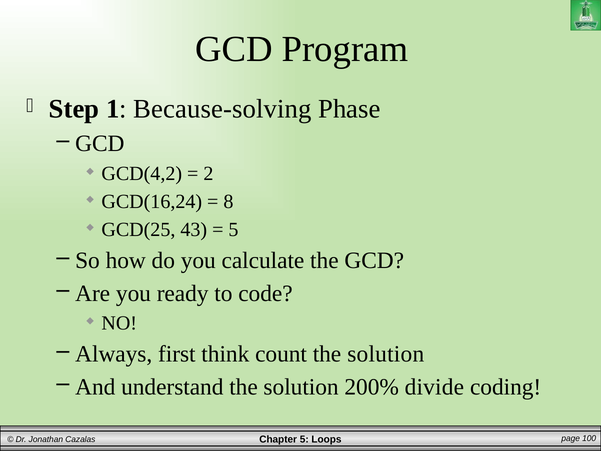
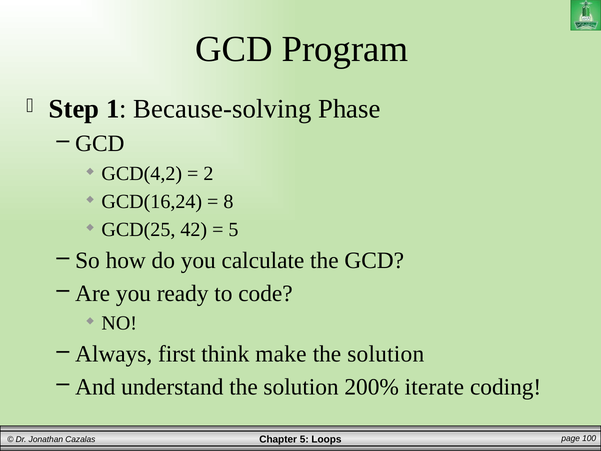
43: 43 -> 42 (194, 230)
count: count -> make (281, 354)
divide: divide -> iterate (434, 387)
